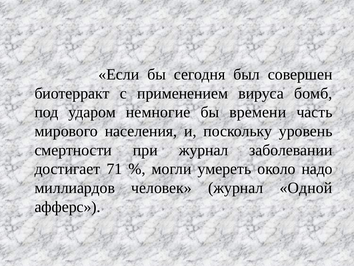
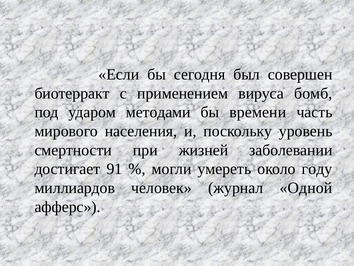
немногие: немногие -> методами (158, 112)
при журнал: журнал -> жизней (203, 150)
71: 71 -> 91 (114, 169)
надо: надо -> году (317, 169)
